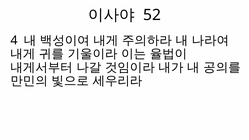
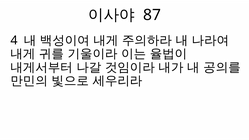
52: 52 -> 87 (152, 15)
